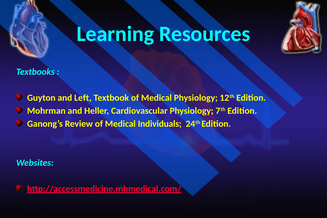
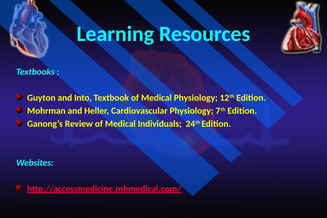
Left: Left -> Into (83, 98)
